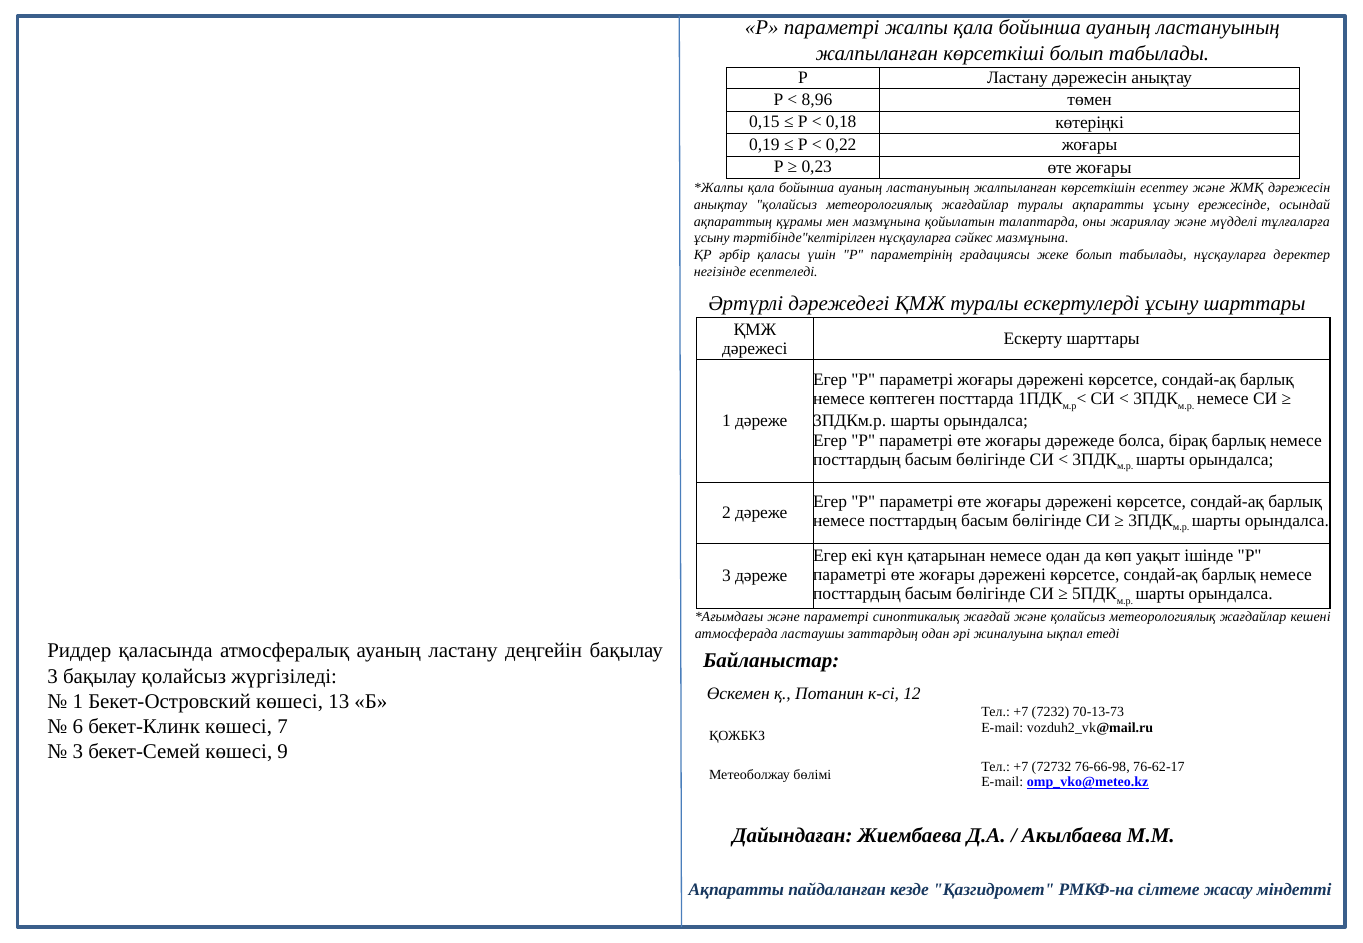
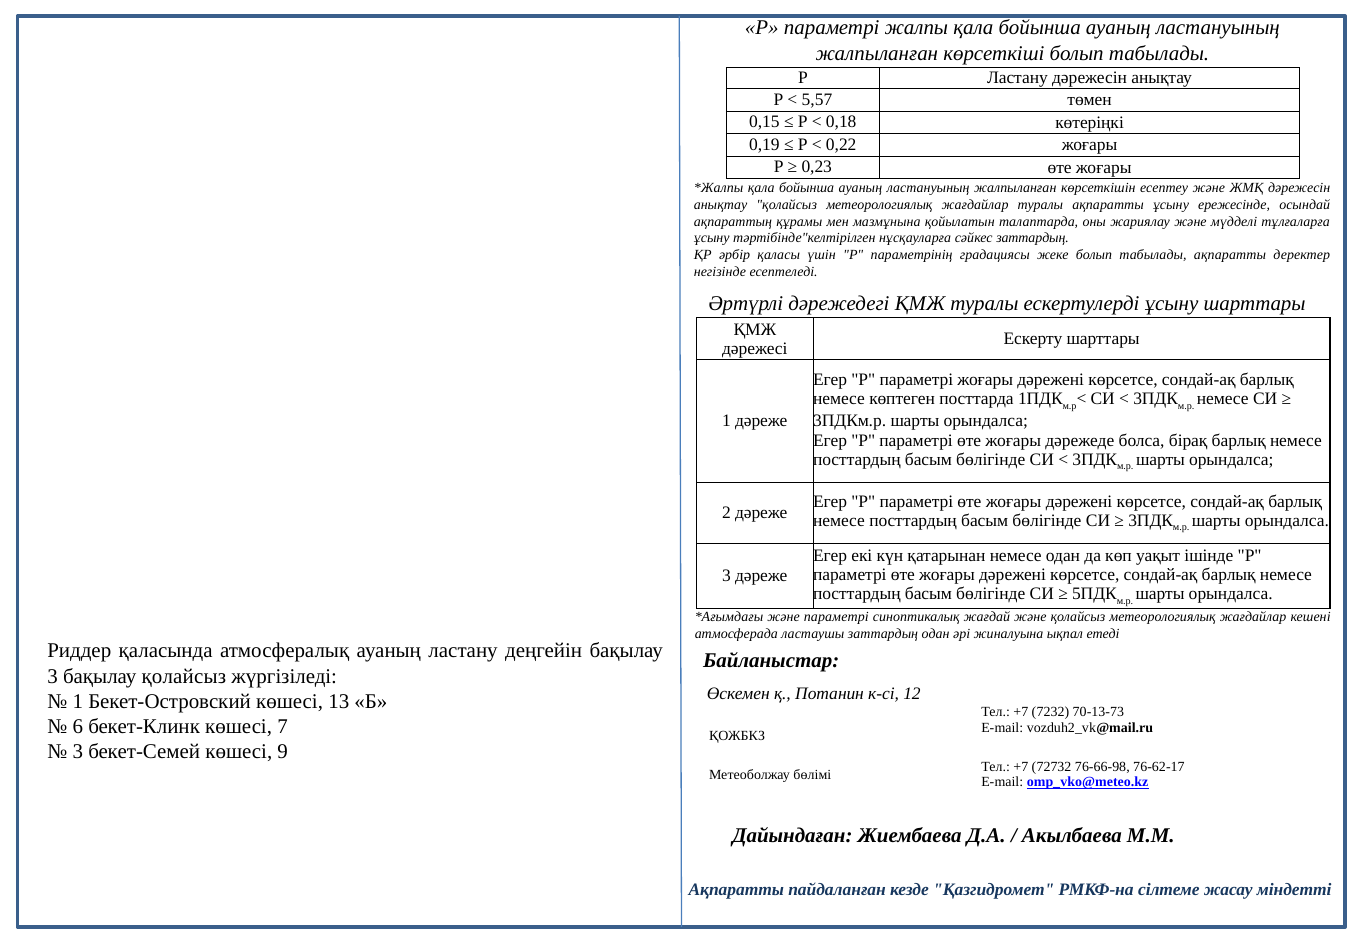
8,96: 8,96 -> 5,57 (817, 100)
сәйкес мазмұнына: мазмұнына -> заттардың (1033, 238)
табылады нұсқауларға: нұсқауларға -> ақпаратты (1230, 255)
